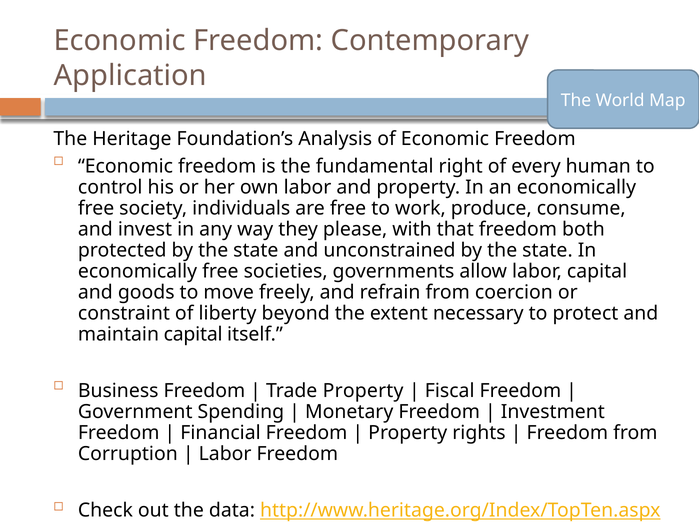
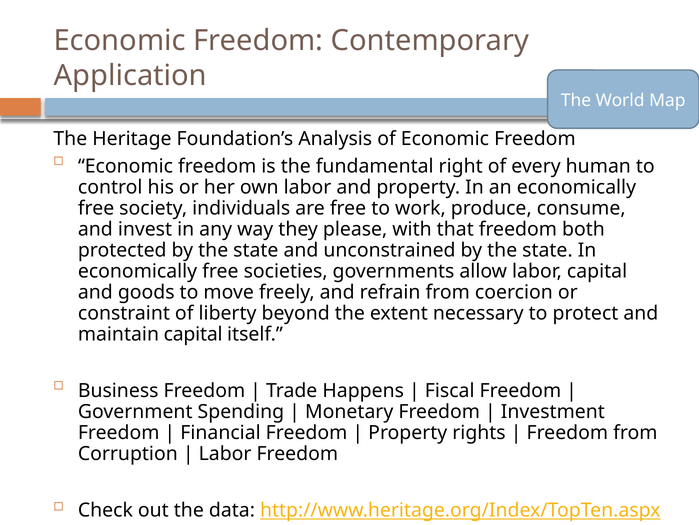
Trade Property: Property -> Happens (363, 390)
